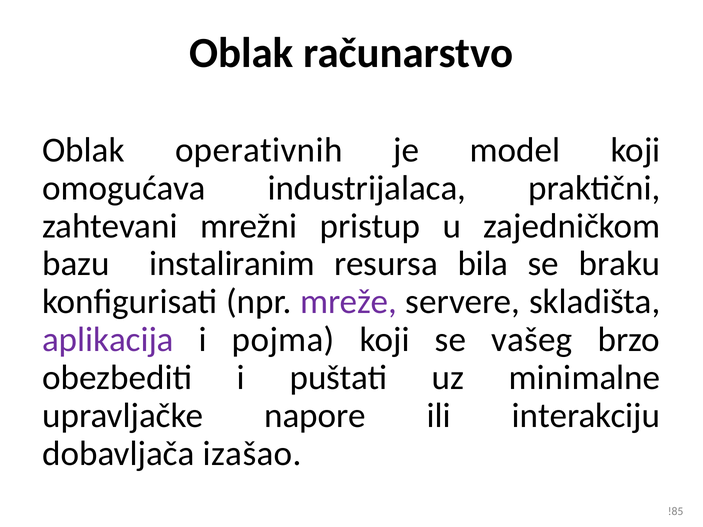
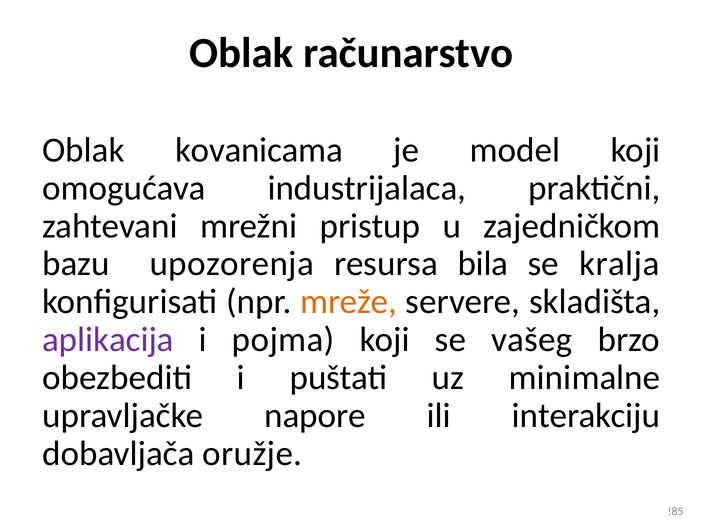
operativnih: operativnih -> kovanicama (259, 150)
instaliranim: instaliranim -> upozorenja (232, 264)
braku: braku -> kralja (619, 264)
mreže colour: purple -> orange (349, 302)
izašao: izašao -> oružje (252, 454)
